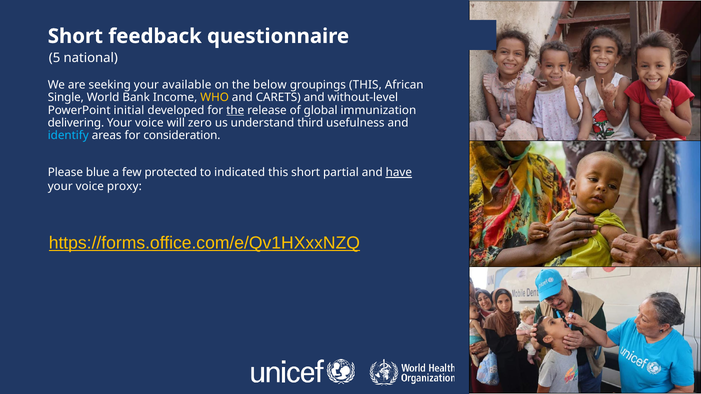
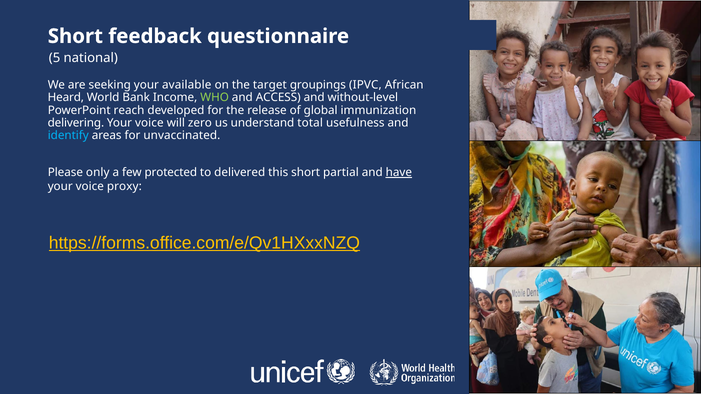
below: below -> target (270, 85)
groupings THIS: THIS -> IPVC (365, 85)
Single: Single -> Heard (66, 98)
WHO colour: yellow -> light green (215, 98)
CARETS: CARETS -> ACCESS (278, 98)
initial: initial -> reach (129, 110)
the underline: present -> none (235, 110)
third: third -> total (310, 123)
consideration: consideration -> unvaccinated (182, 135)
blue: blue -> only (98, 173)
indicated: indicated -> delivered (240, 173)
